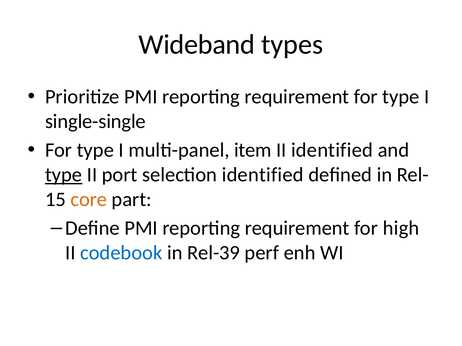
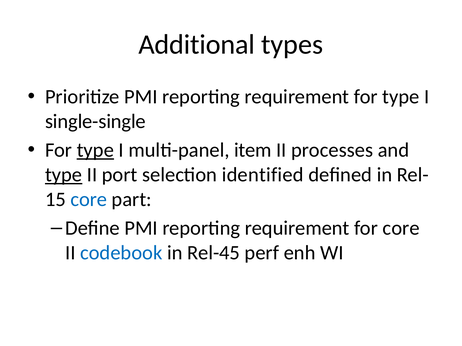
Wideband: Wideband -> Additional (197, 45)
type underline: none -> present (95, 150)
II identified: identified -> processes (332, 150)
core colour: orange -> blue (89, 200)
for high: high -> core (401, 228)
Rel-39: Rel-39 -> Rel-45 (214, 253)
